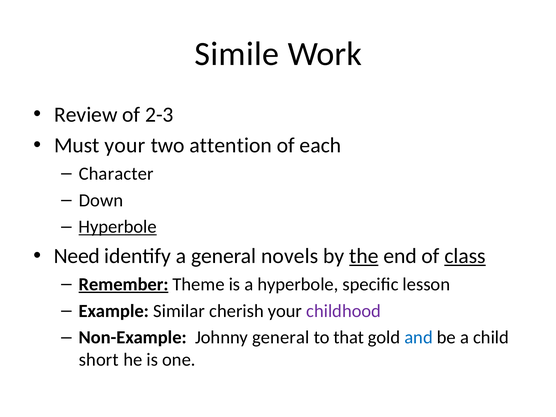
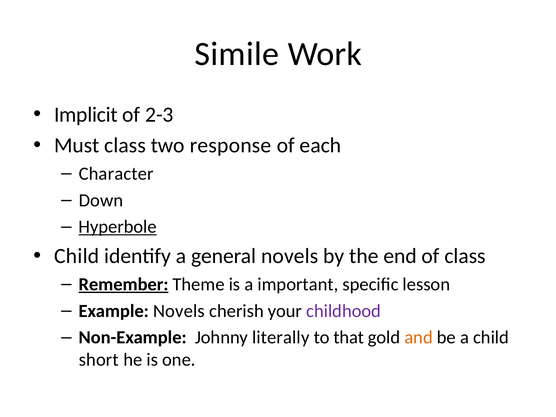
Review: Review -> Implicit (86, 115)
Must your: your -> class (125, 145)
attention: attention -> response (231, 145)
Need: Need -> Child (77, 256)
the underline: present -> none (364, 256)
class underline: present -> none (465, 256)
a hyperbole: hyperbole -> important (298, 284)
Example Similar: Similar -> Novels (179, 311)
Johnny general: general -> literally (281, 337)
and colour: blue -> orange (419, 337)
